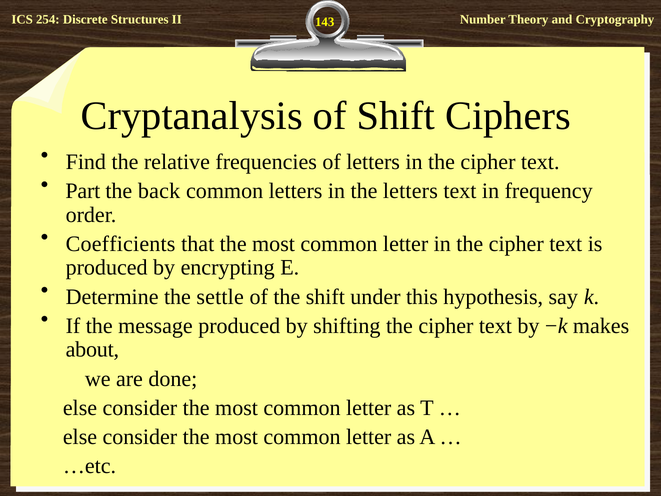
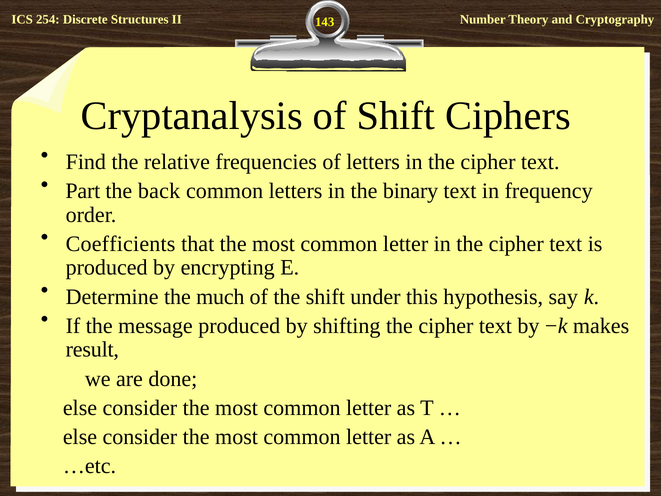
the letters: letters -> binary (411, 191)
settle: settle -> much (220, 297)
about: about -> result (92, 350)
